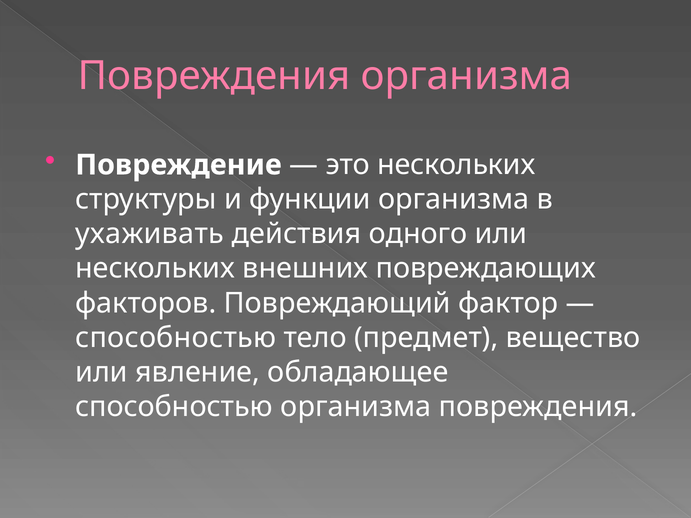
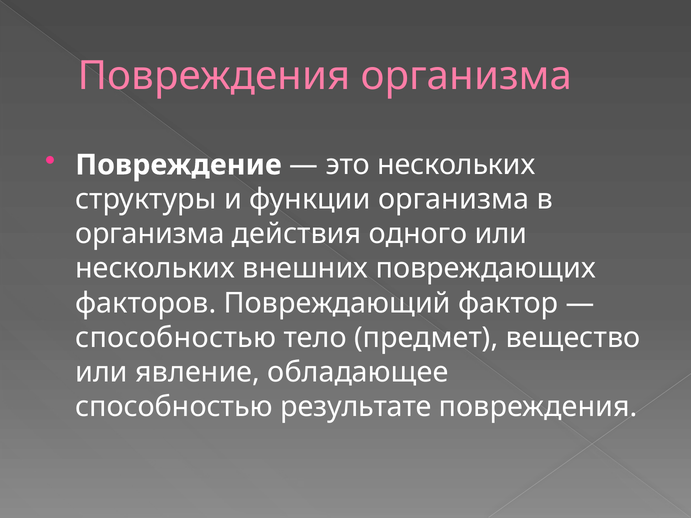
ухаживать: ухаживать -> организма (150, 234)
способностью организма: организма -> результате (356, 407)
